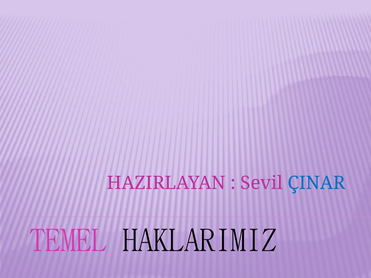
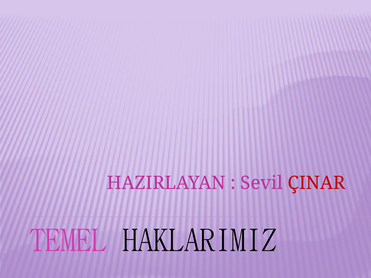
ÇINAR colour: blue -> red (316, 183)
